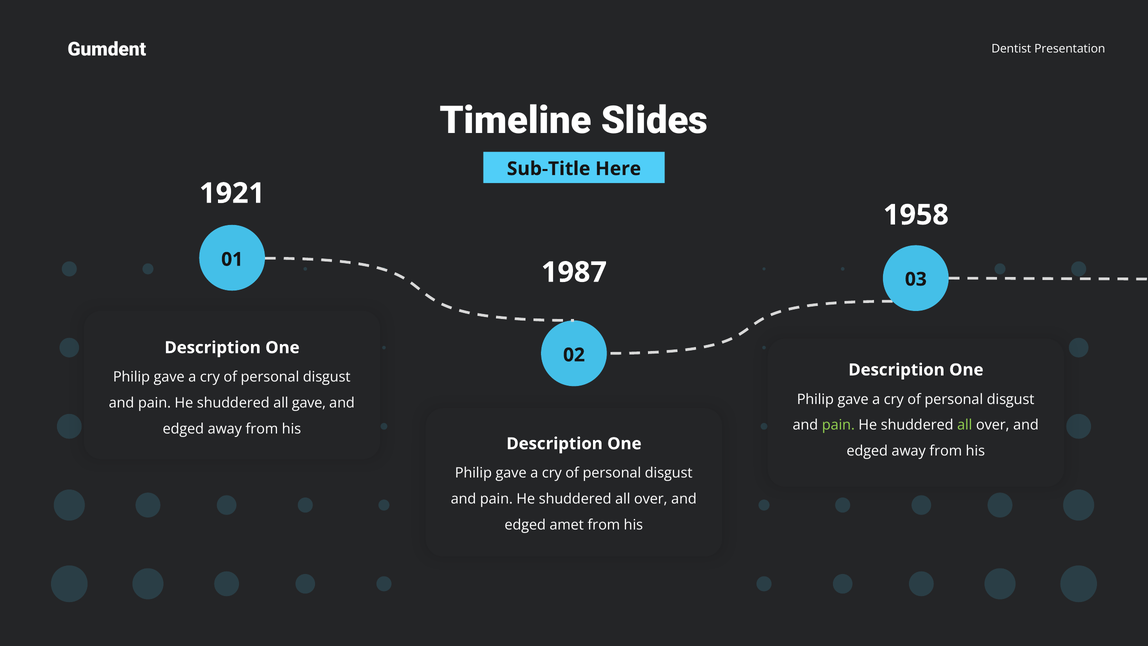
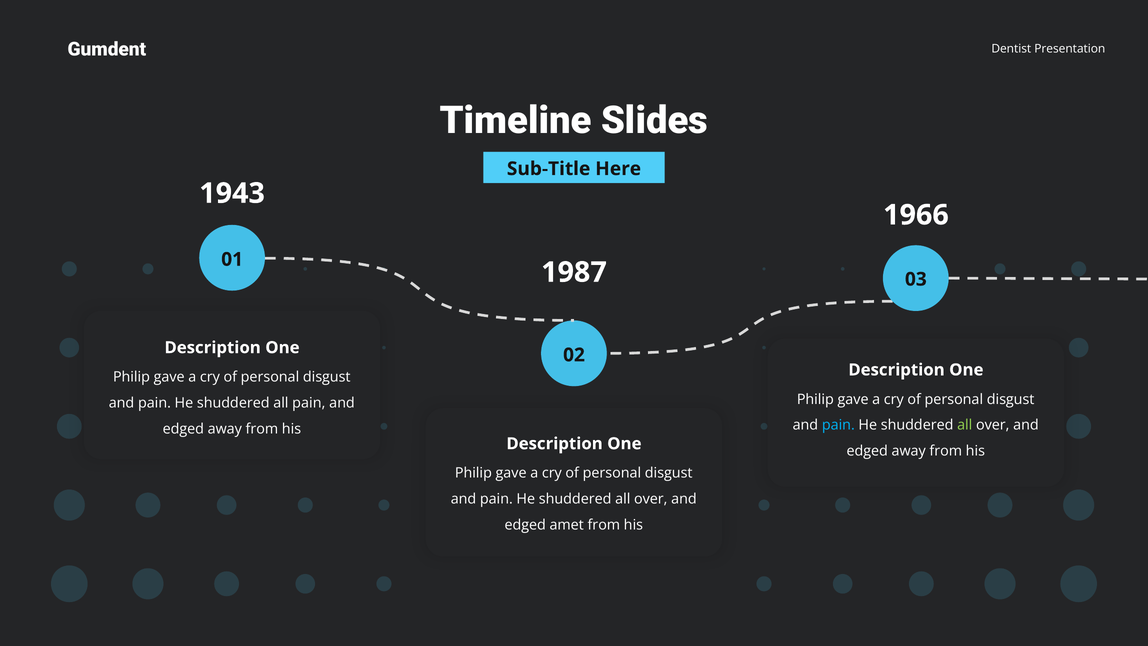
1921: 1921 -> 1943 (232, 193)
1958: 1958 -> 1966 (916, 215)
all gave: gave -> pain (309, 403)
pain colour: light green -> light blue (838, 425)
